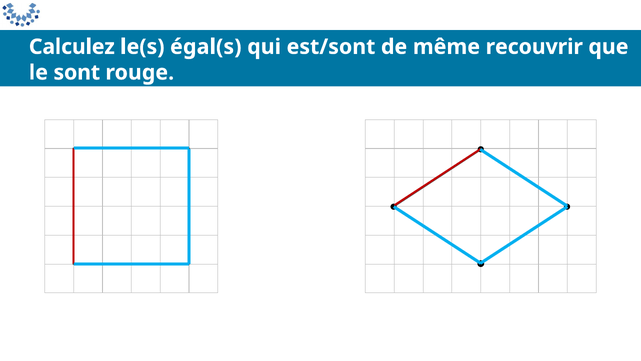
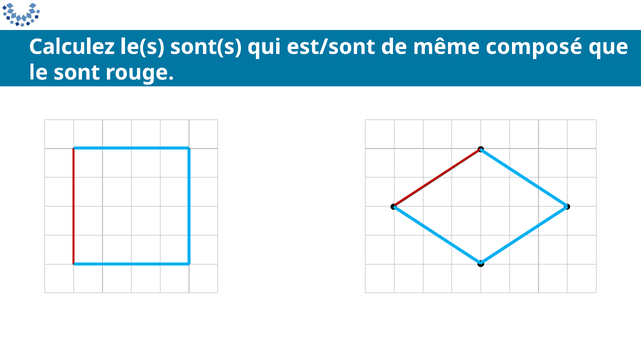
égal(s: égal(s -> sont(s (206, 47)
recouvrir: recouvrir -> composé (534, 47)
